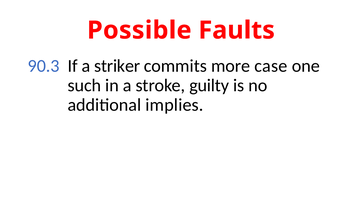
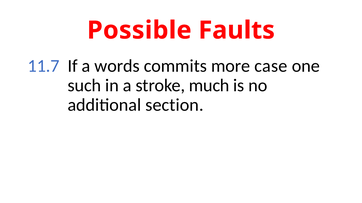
90.3: 90.3 -> 11.7 (44, 66)
striker: striker -> words (117, 66)
guilty: guilty -> much (209, 86)
implies: implies -> section (174, 105)
